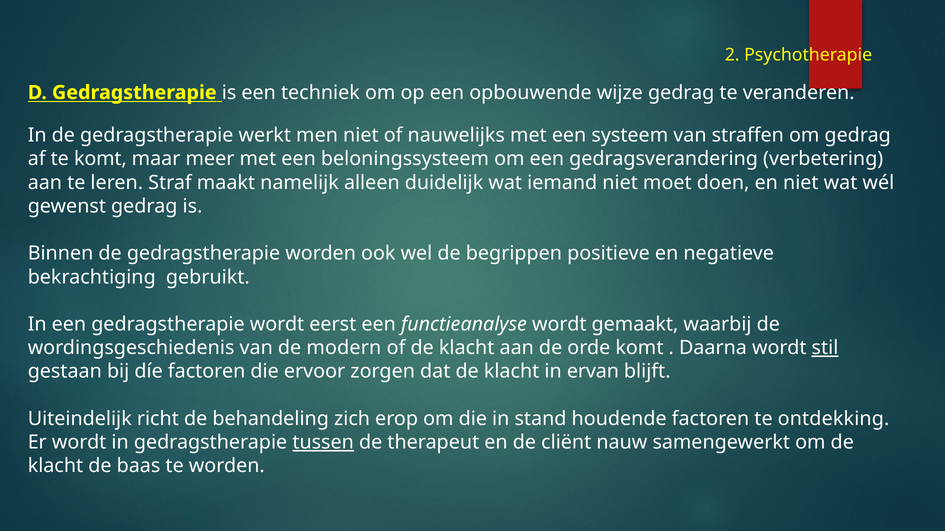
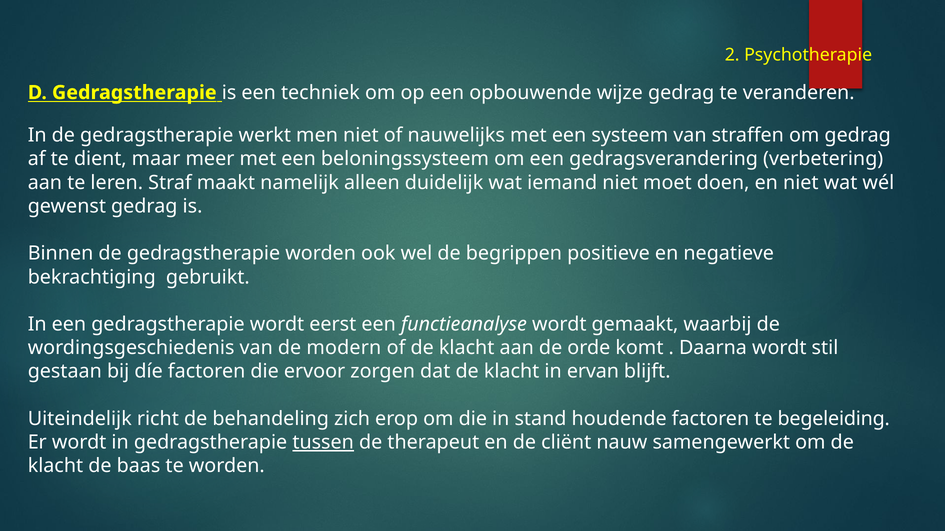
te komt: komt -> dient (100, 159)
stil underline: present -> none (825, 348)
ontdekking: ontdekking -> begeleiding (834, 419)
